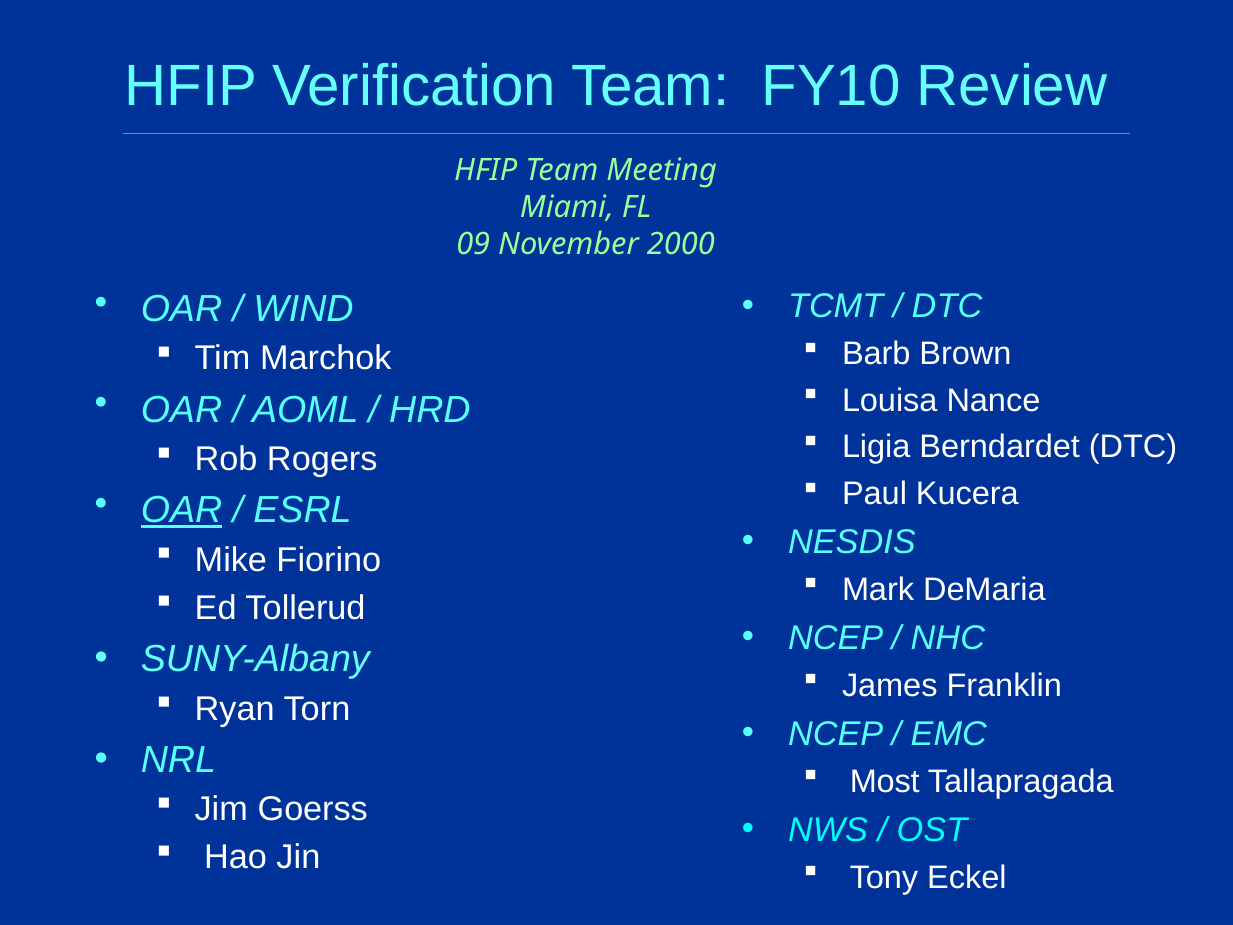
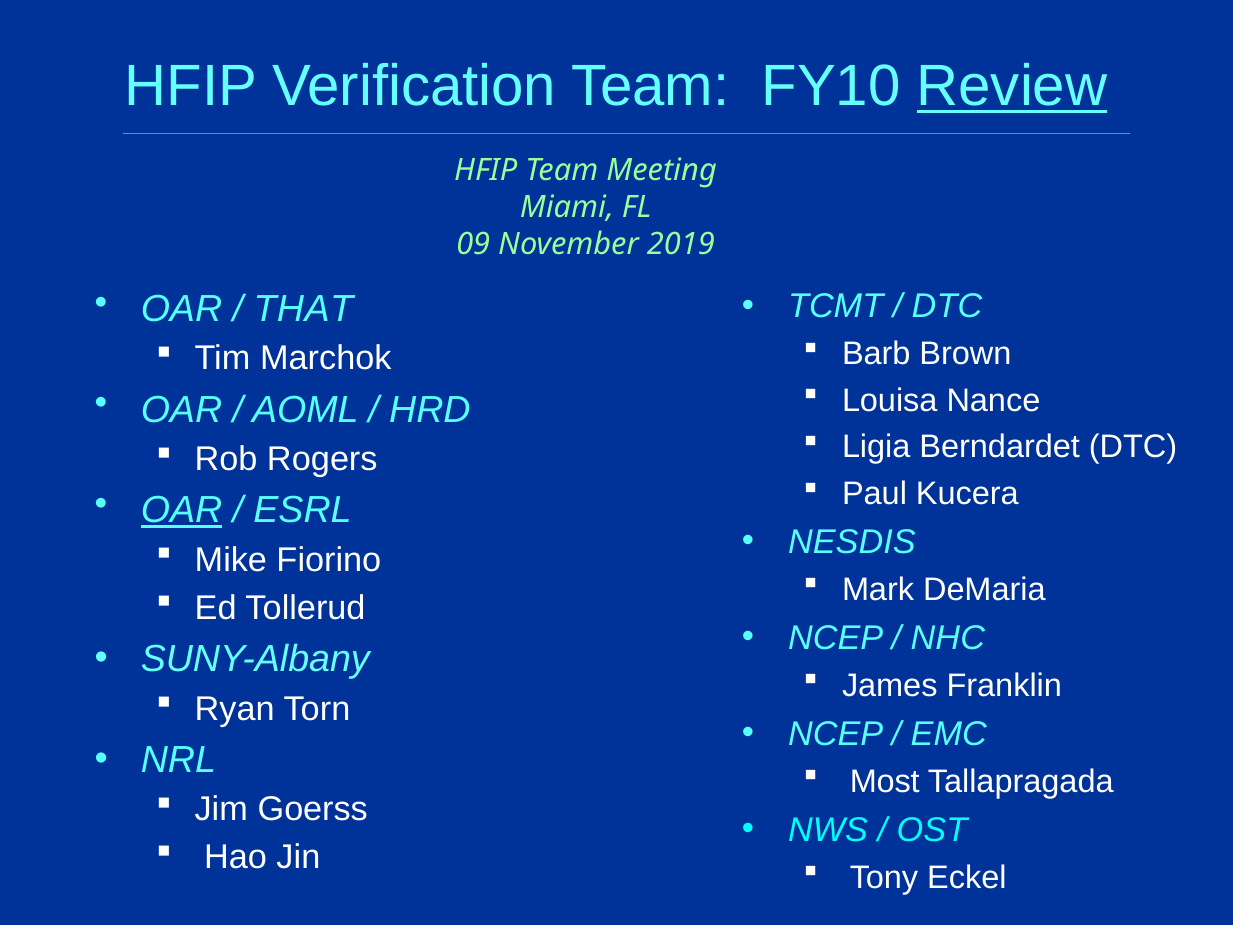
Review underline: none -> present (1012, 86)
2000: 2000 -> 2019 (681, 244)
WIND: WIND -> THAT (303, 309)
